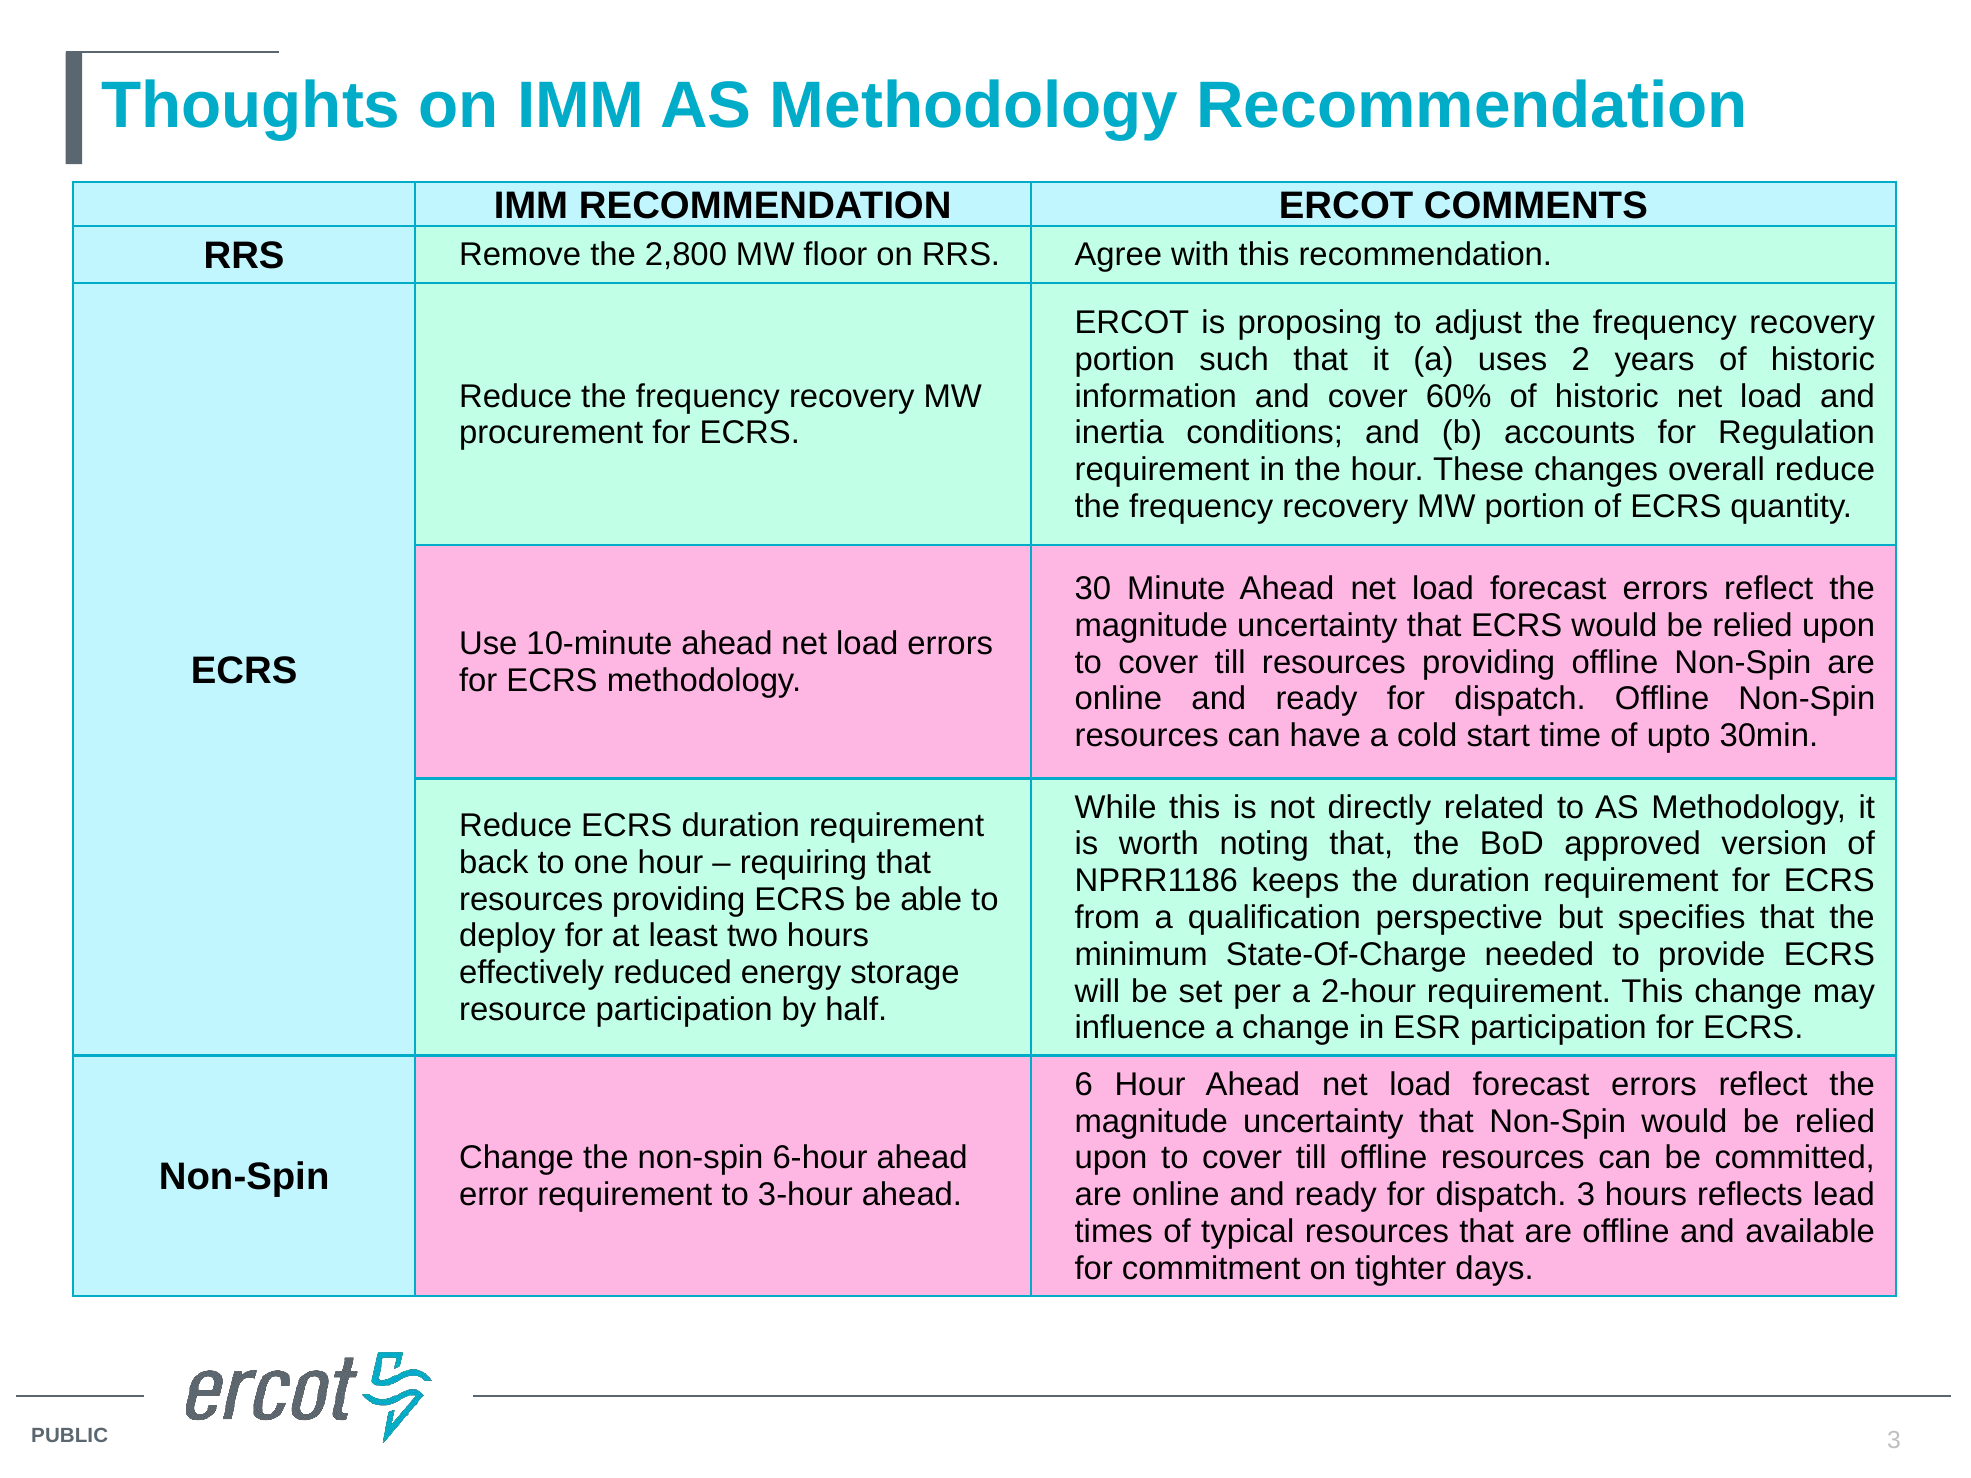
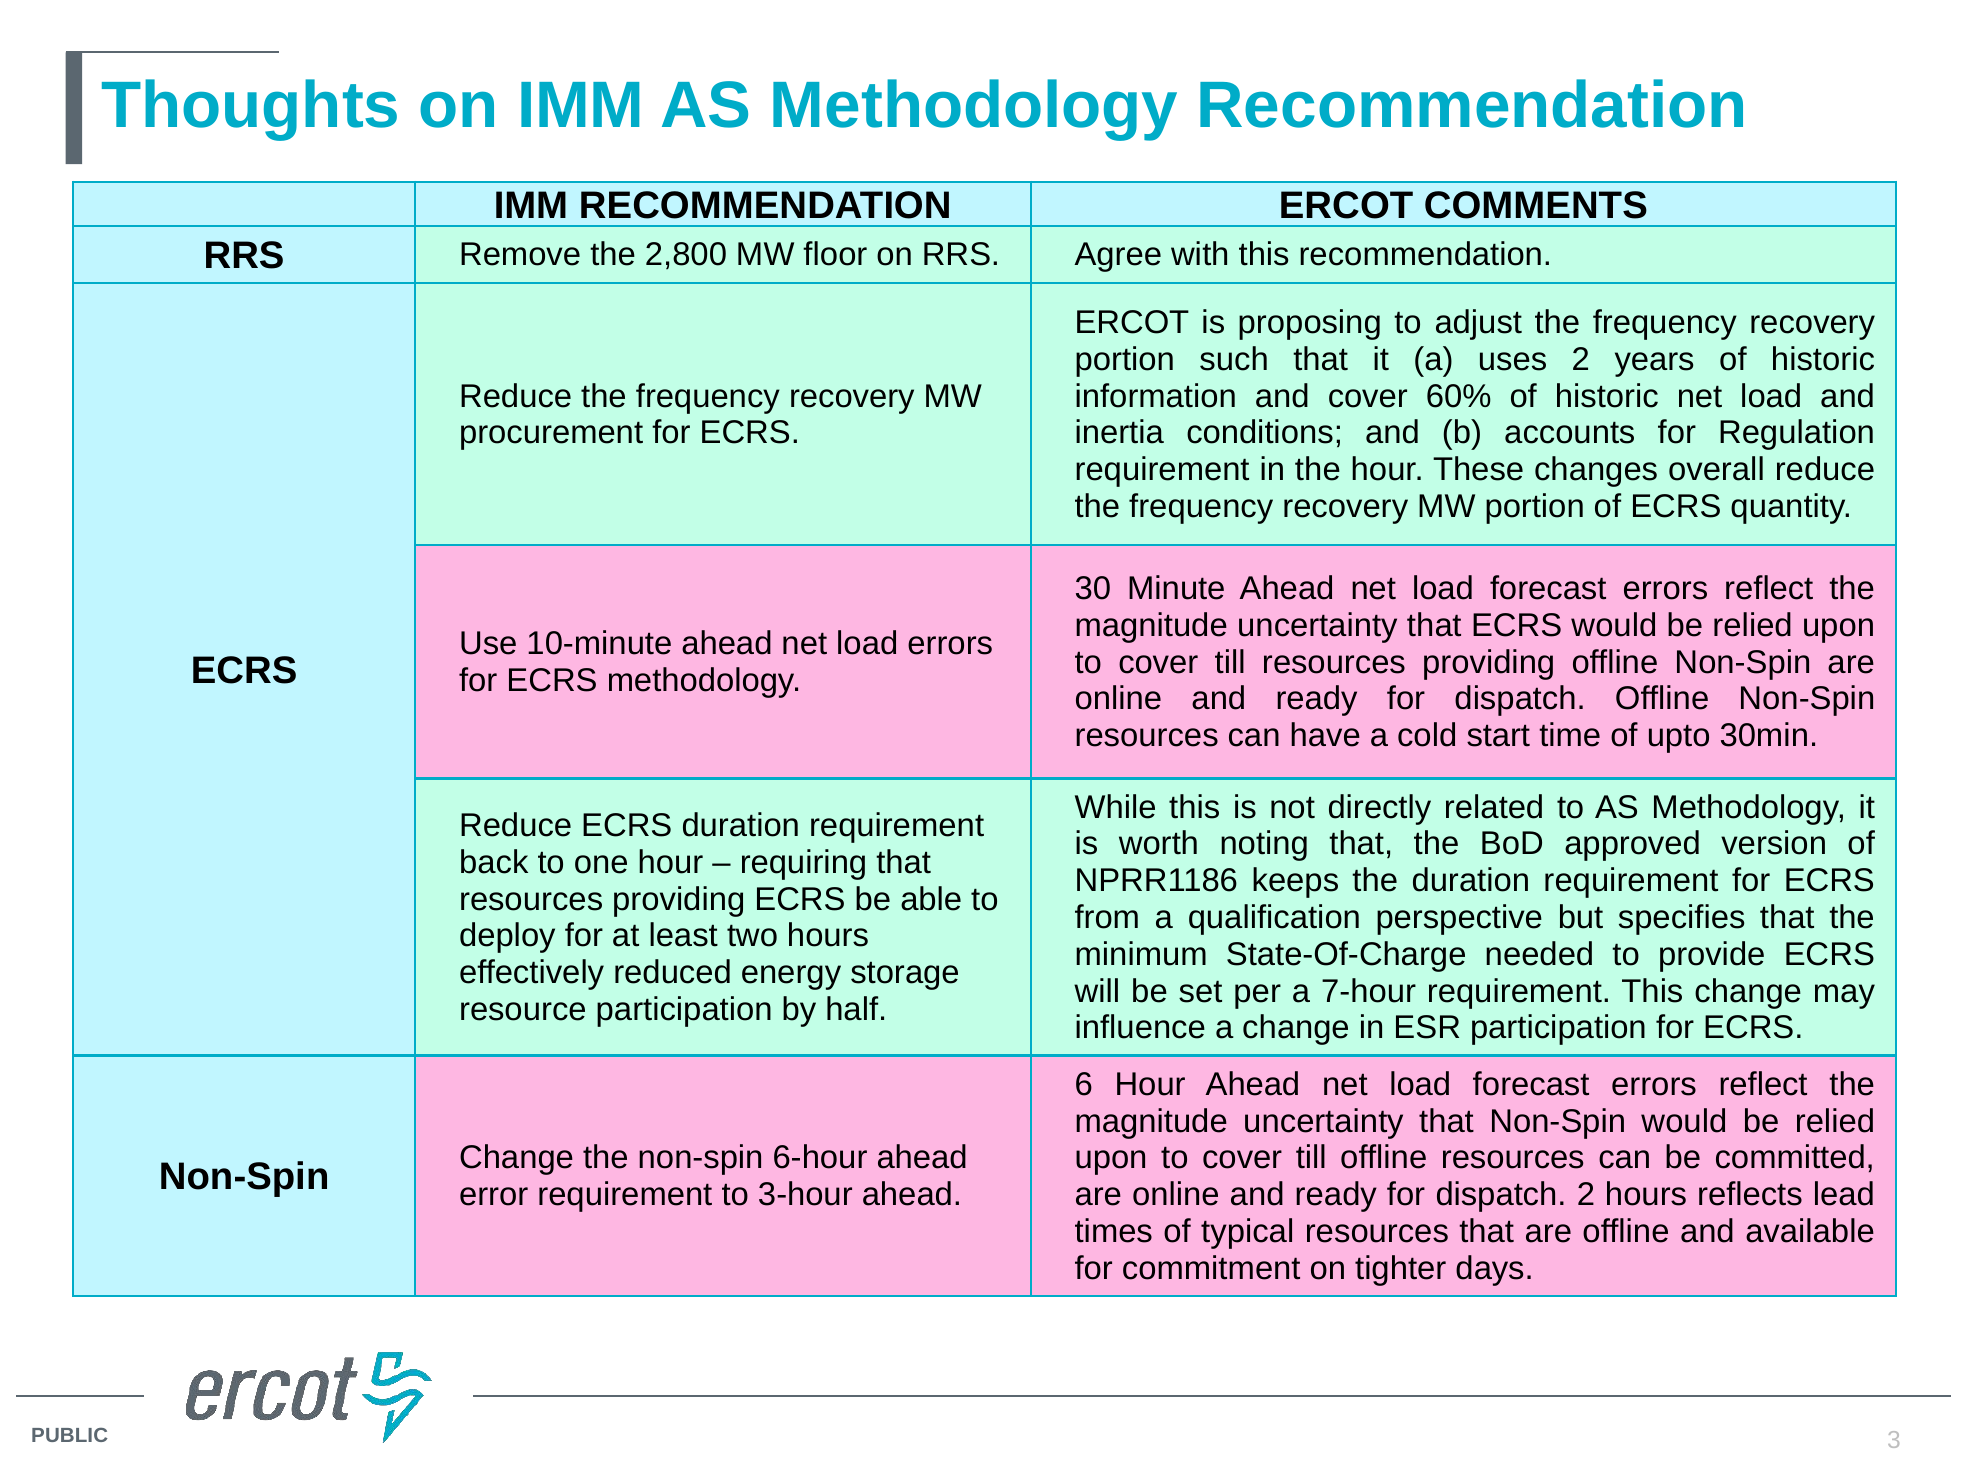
2-hour: 2-hour -> 7-hour (1369, 991)
dispatch 3: 3 -> 2 (1586, 1195)
